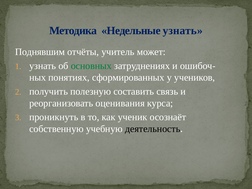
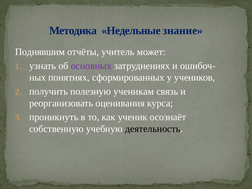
Недельные узнать: узнать -> знание (183, 31)
основных colour: green -> purple (91, 66)
составить: составить -> ученикам (134, 91)
